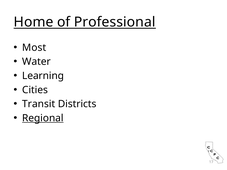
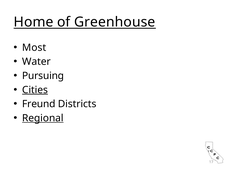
Professional: Professional -> Greenhouse (115, 22)
Learning: Learning -> Pursuing (43, 76)
Cities underline: none -> present (35, 90)
Transit: Transit -> Freund (39, 104)
